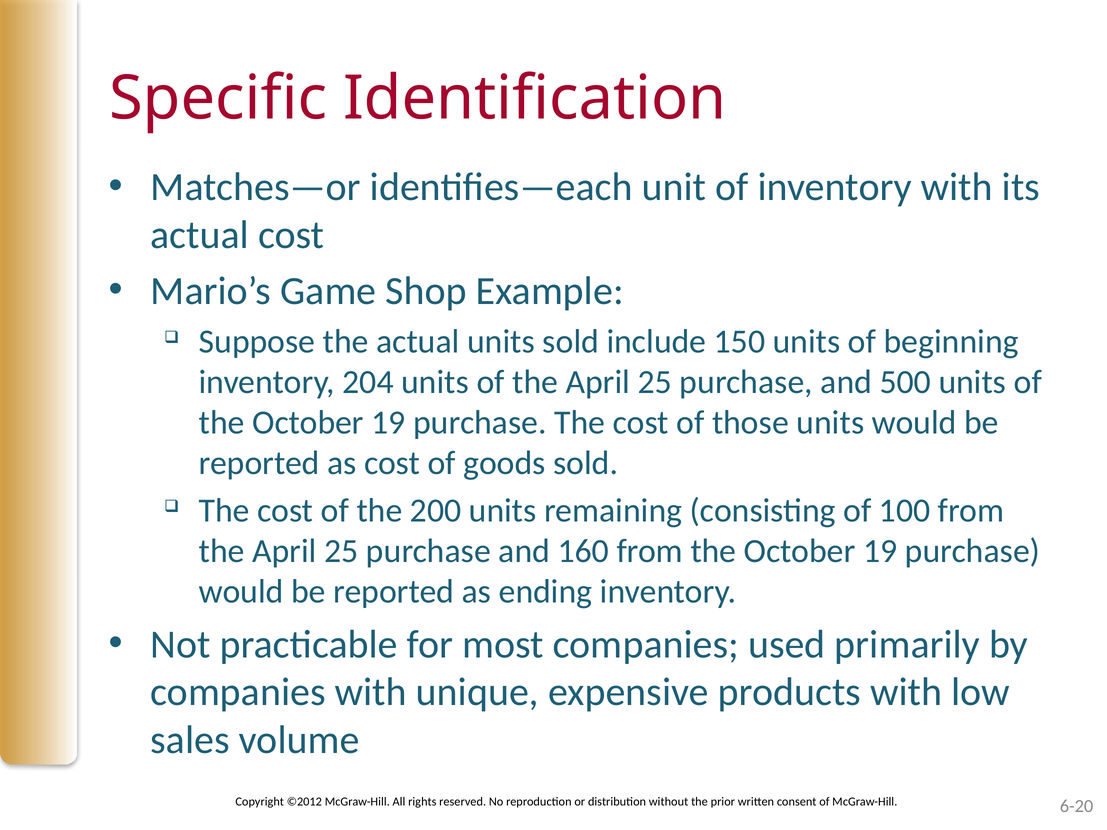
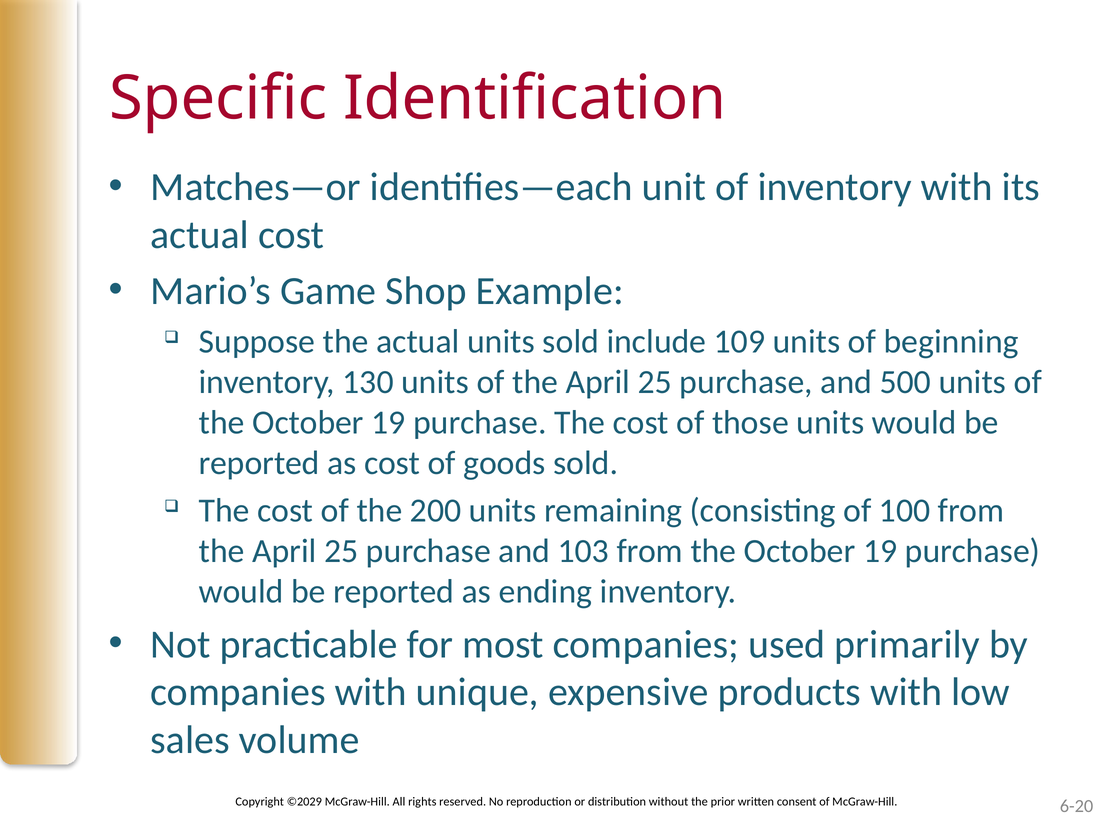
150: 150 -> 109 (739, 342)
204: 204 -> 130 (368, 382)
160: 160 -> 103 (583, 551)
©2012: ©2012 -> ©2029 (304, 802)
